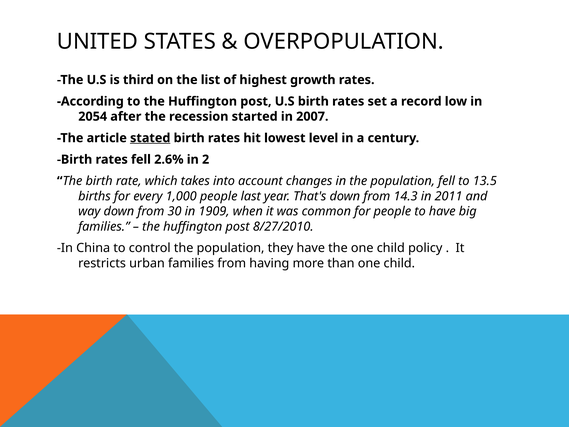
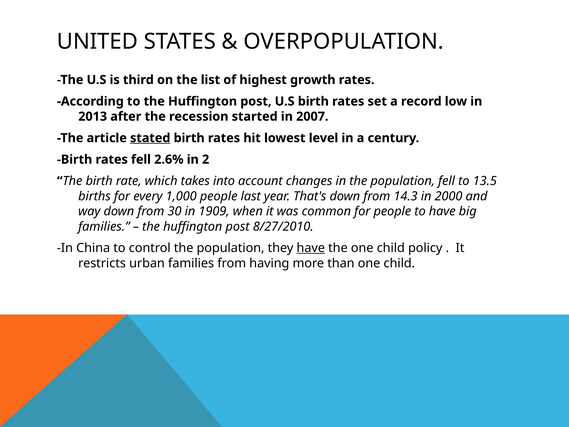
2054: 2054 -> 2013 (93, 116)
2011: 2011 -> 2000 (449, 196)
have underline: none -> present (311, 248)
